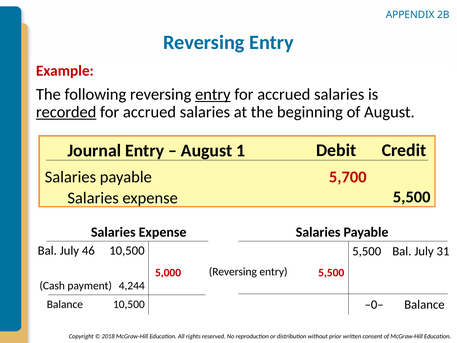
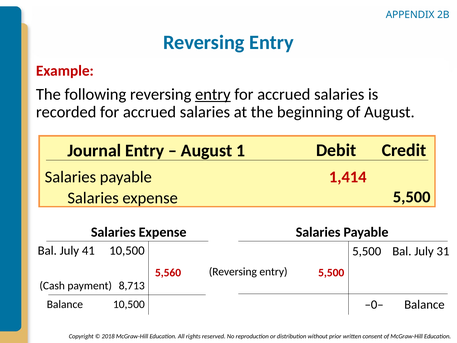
recorded underline: present -> none (66, 112)
5,700: 5,700 -> 1,414 (348, 177)
46: 46 -> 41 (88, 251)
5,000: 5,000 -> 5,560 (168, 272)
4,244: 4,244 -> 8,713 (132, 286)
